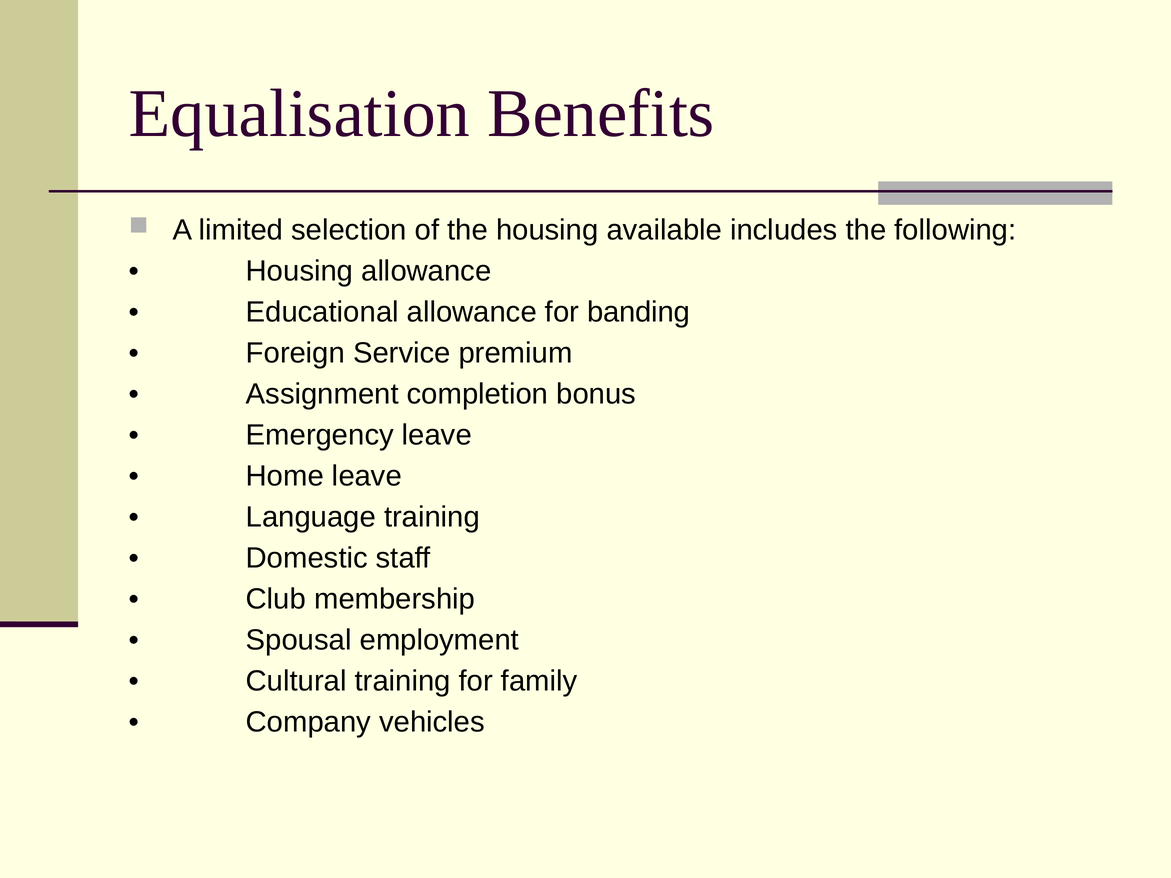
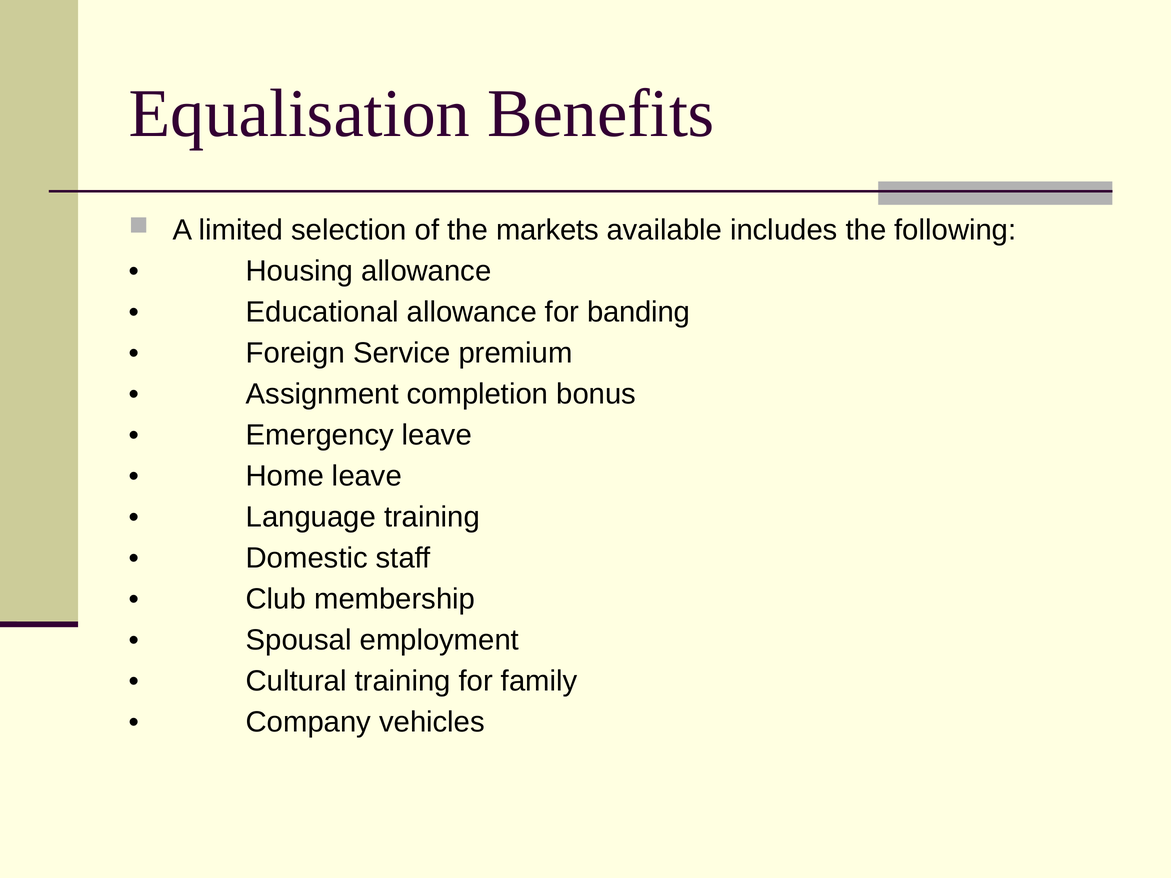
the housing: housing -> markets (547, 230)
